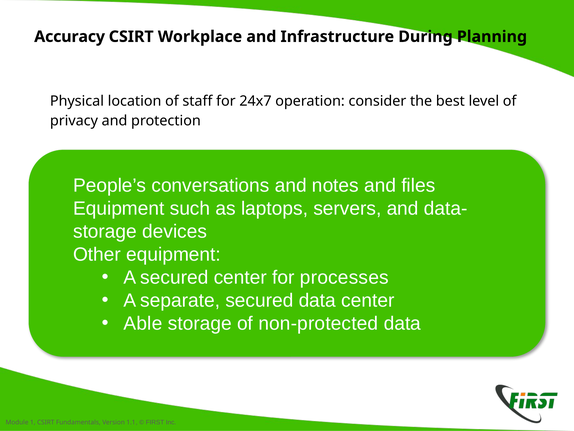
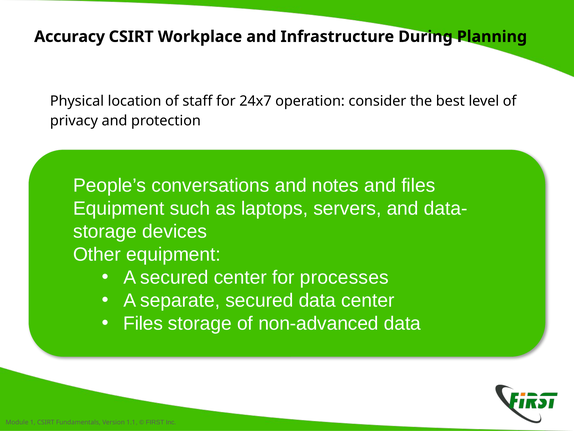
Able: Able -> Files (143, 323)
non-protected: non-protected -> non-advanced (318, 323)
